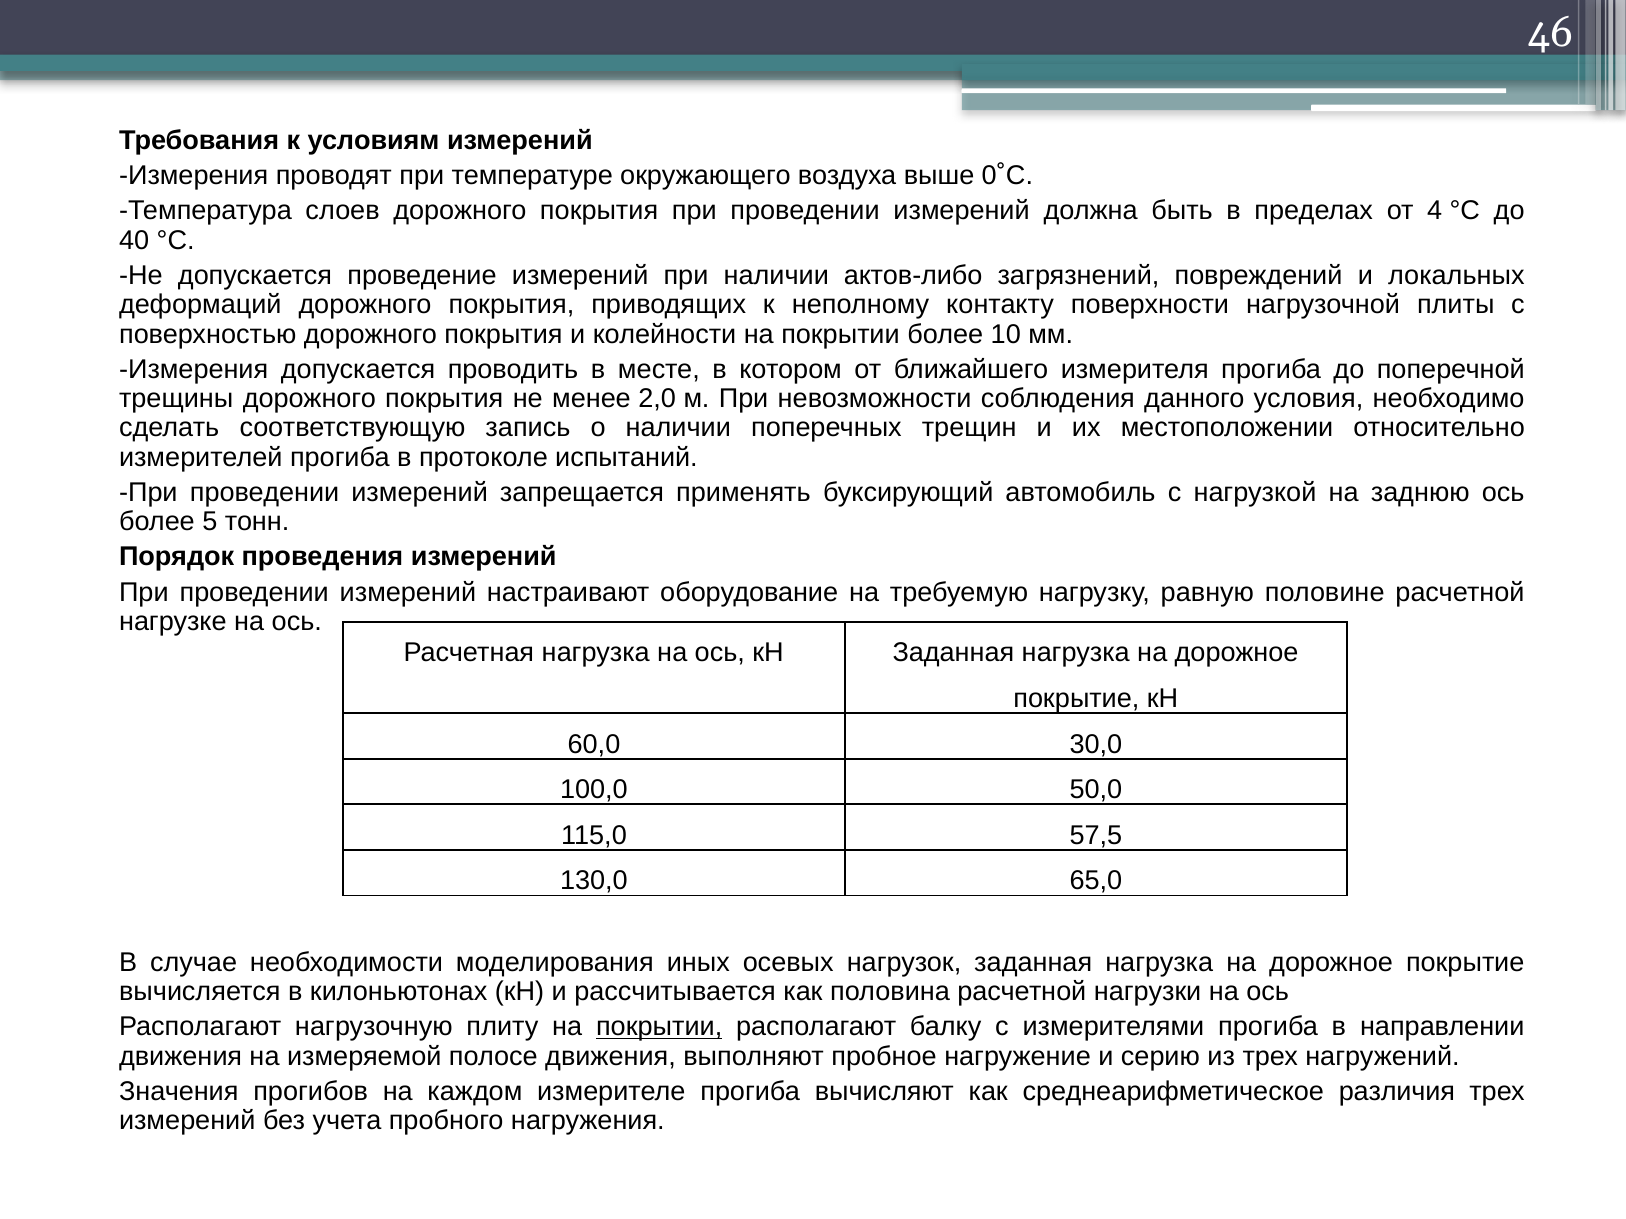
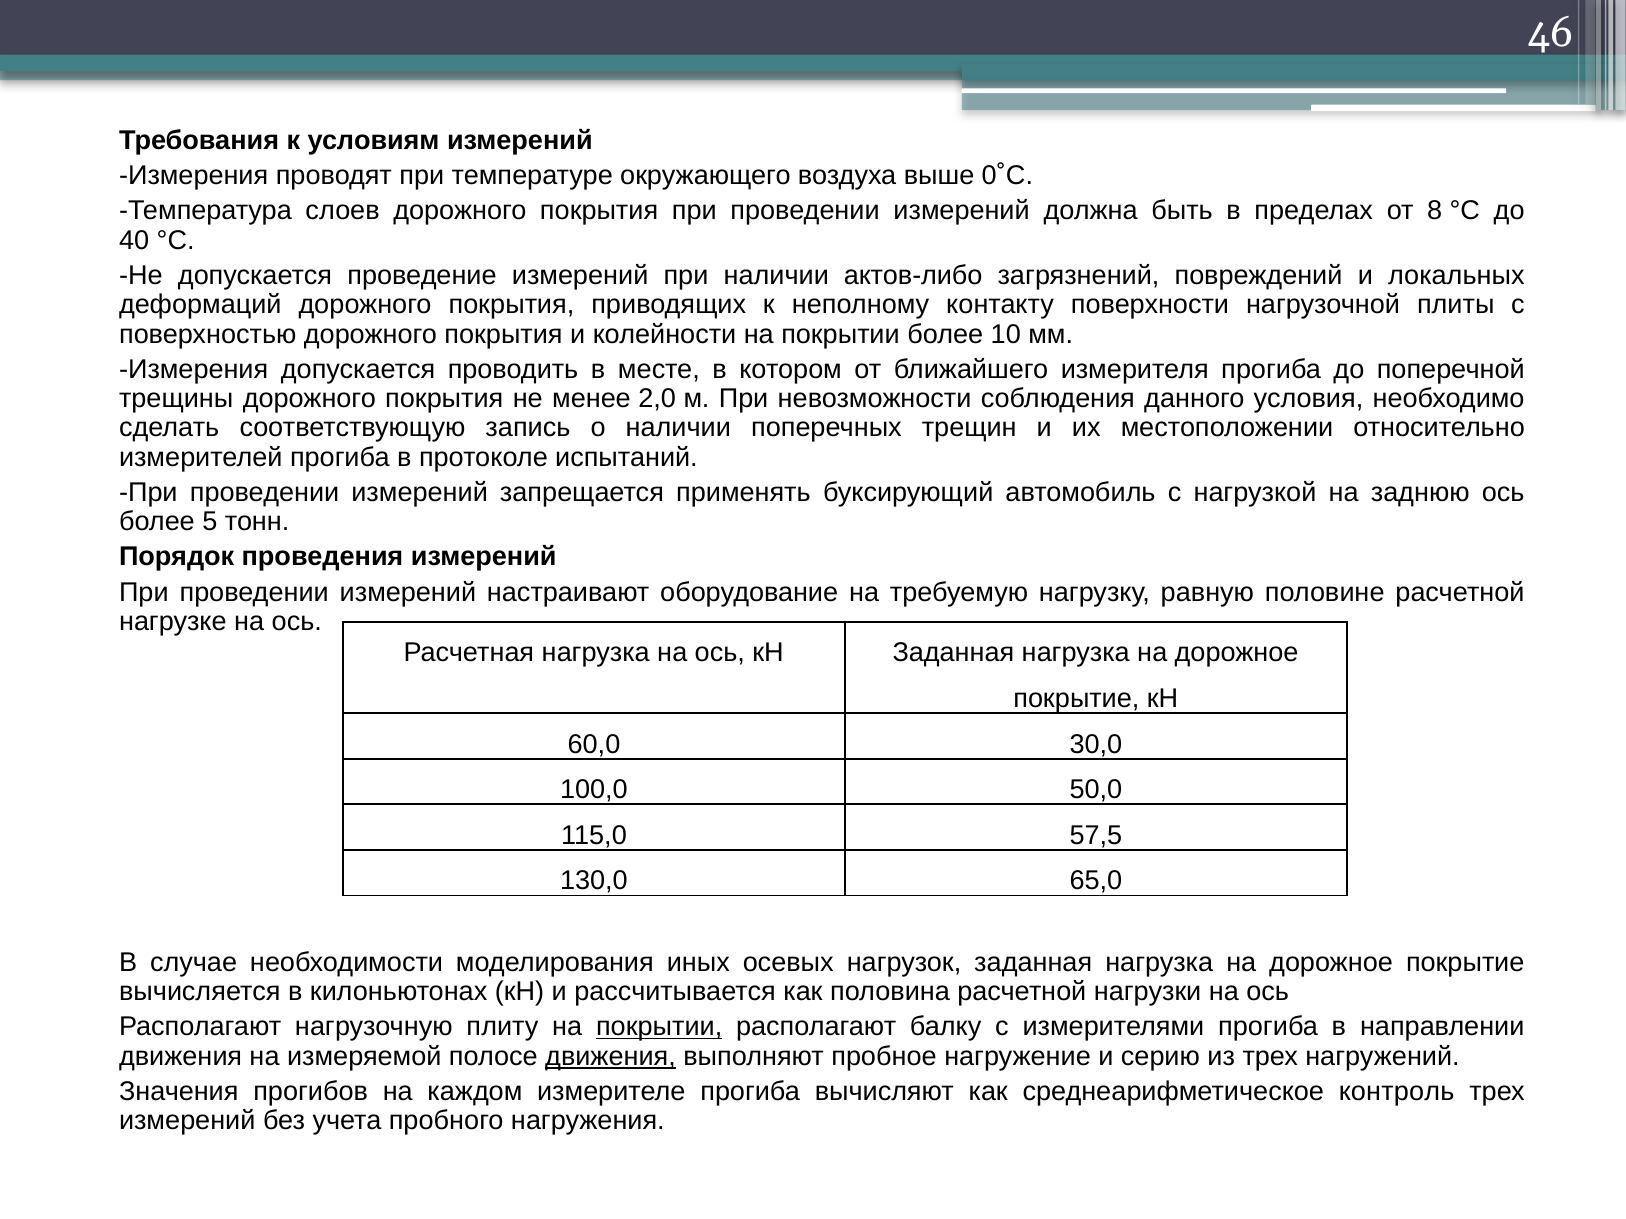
4: 4 -> 8 (1435, 211)
движения underline: none -> present (611, 1057)
различия: различия -> контроль (1397, 1092)
